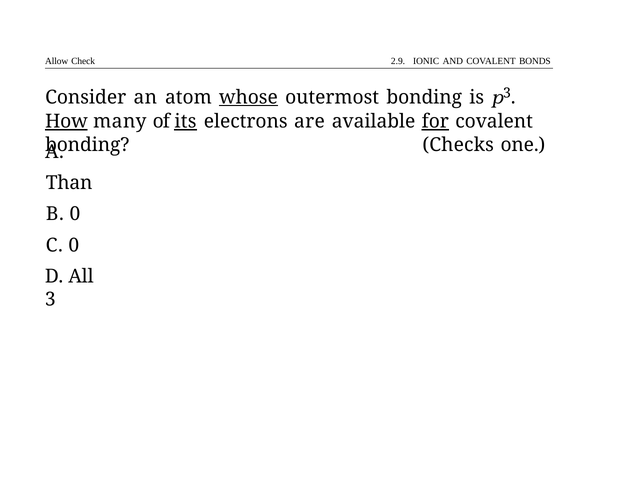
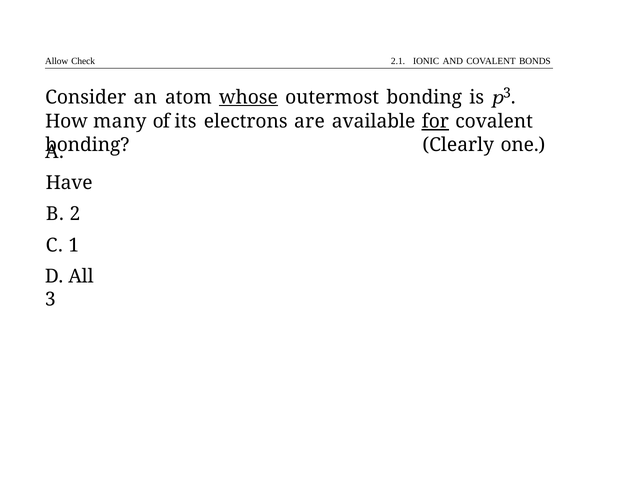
2.9: 2.9 -> 2.1 (398, 61)
How underline: present -> none (66, 122)
its underline: present -> none (185, 122)
Checks: Checks -> Clearly (458, 145)
Than: Than -> Have (69, 183)
B 0: 0 -> 2 (75, 214)
C 0: 0 -> 1 (74, 245)
